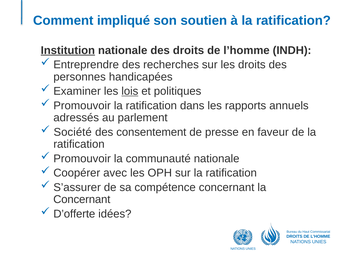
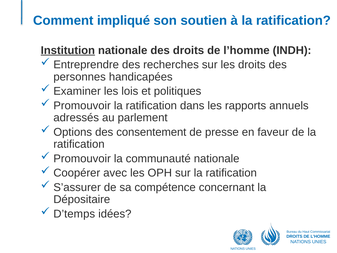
lois underline: present -> none (130, 91)
Société: Société -> Options (73, 132)
Concernant: Concernant -> Dépositaire (82, 199)
D’offerte: D’offerte -> D’temps (74, 214)
